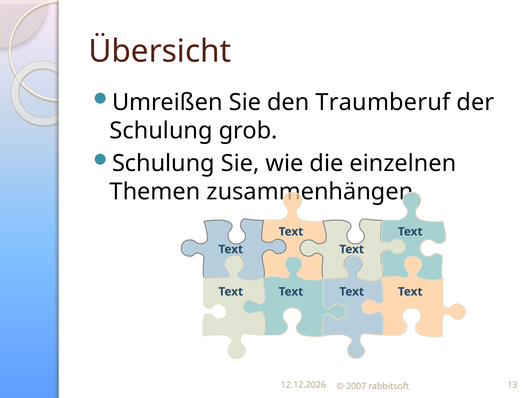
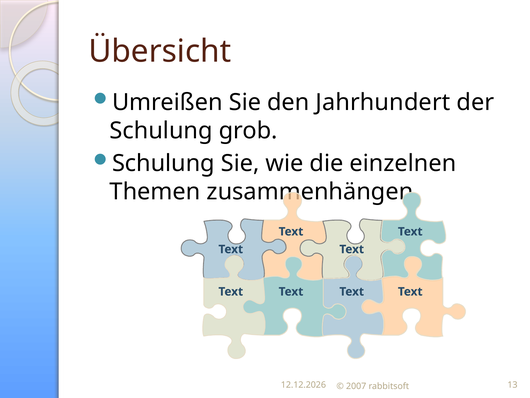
Traumberuf: Traumberuf -> Jahrhundert (383, 102)
